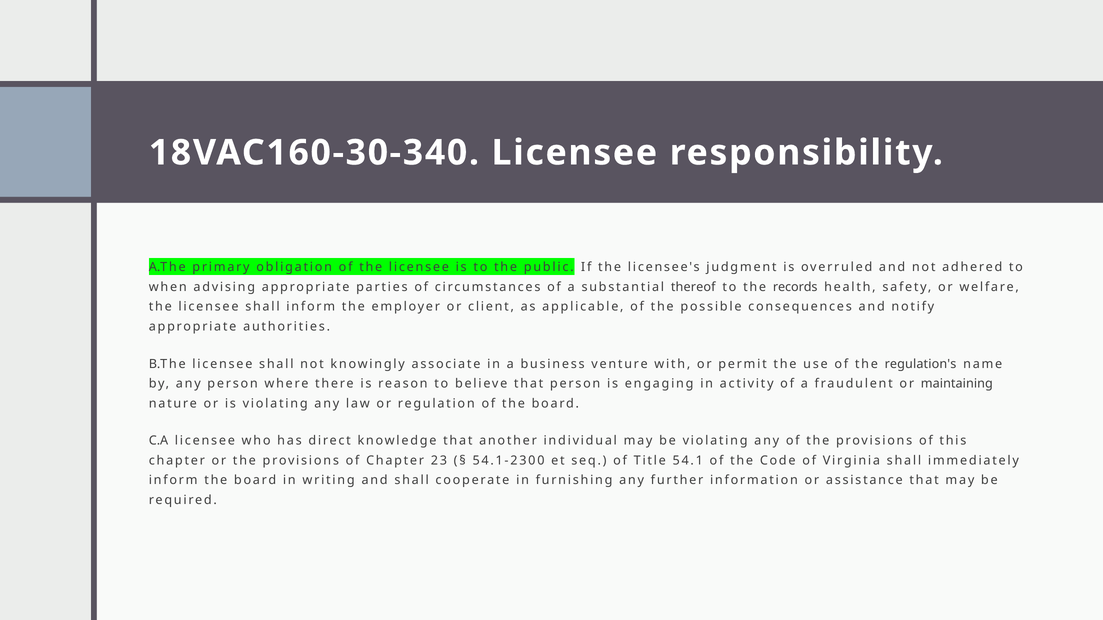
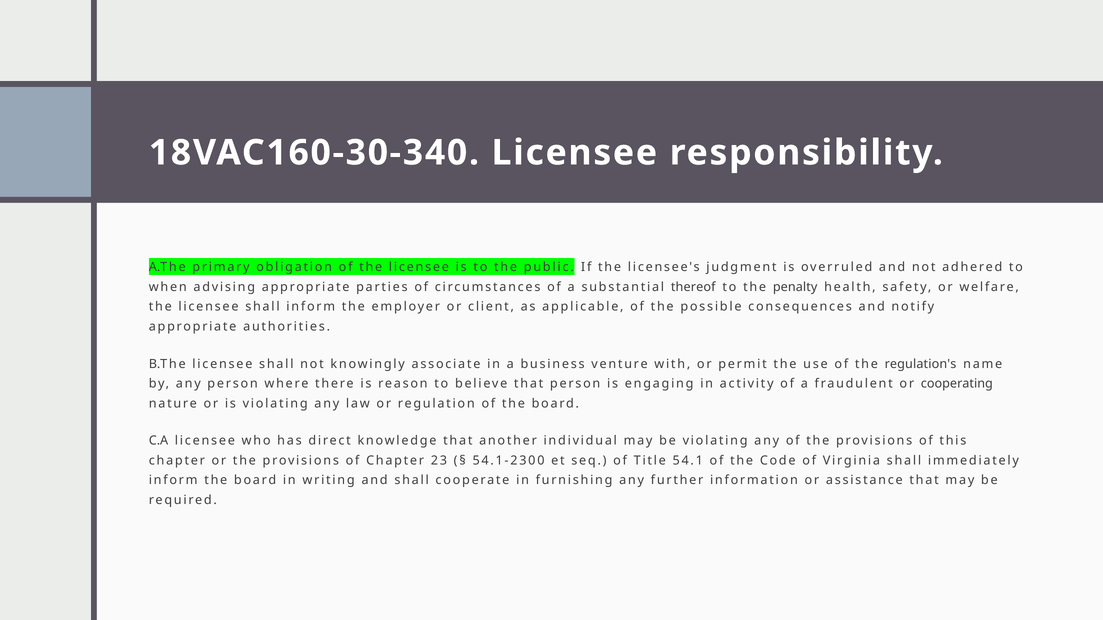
records: records -> penalty (795, 287)
maintaining: maintaining -> cooperating (957, 384)
